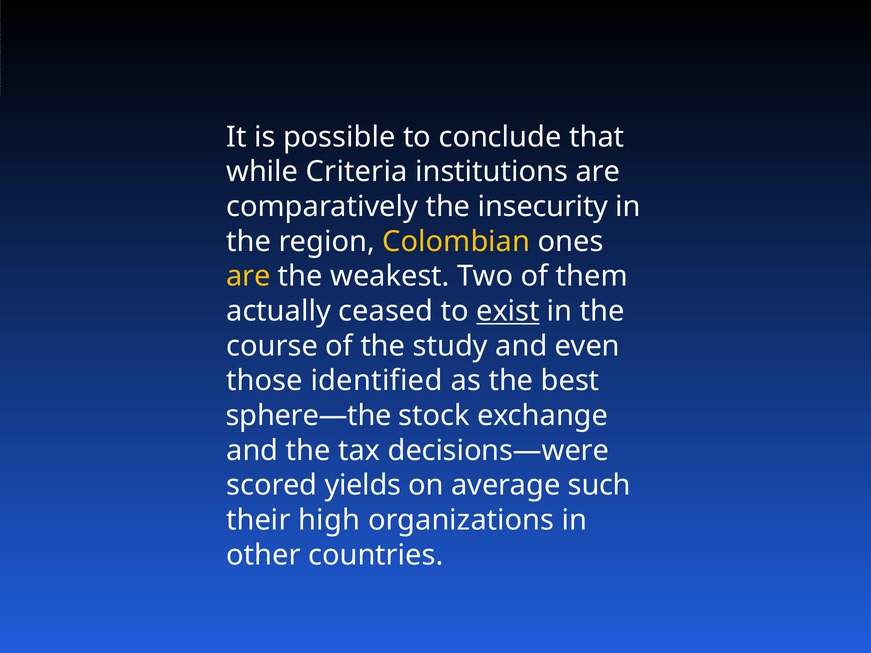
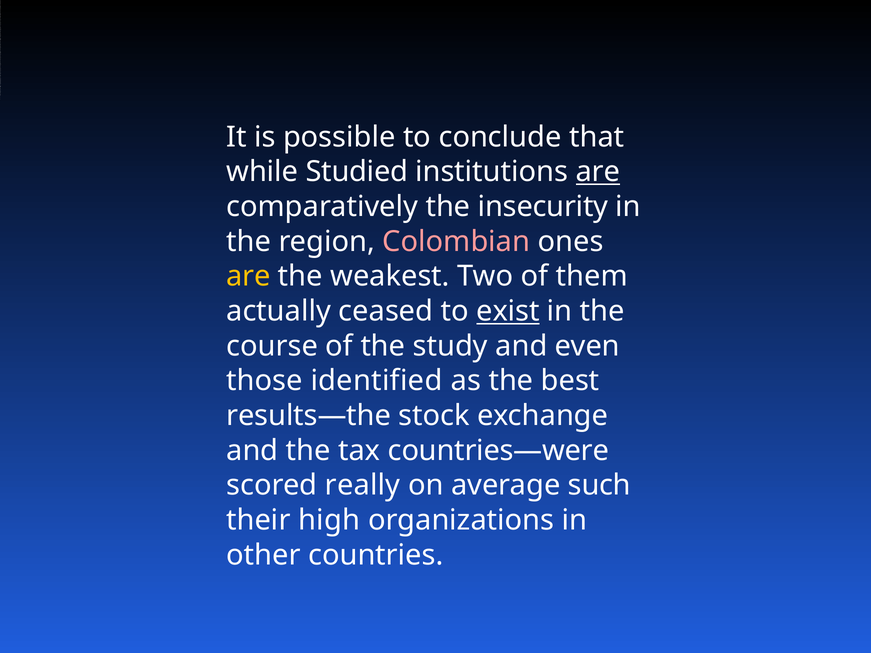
Criteria: Criteria -> Studied (357, 172)
are underline: none -> present (598, 172)
Colombian colour: yellow -> pink (456, 242)
sphere—the: sphere—the -> results—the (309, 416)
decisions—were: decisions—were -> countries—were (498, 451)
yields: yields -> really (363, 486)
